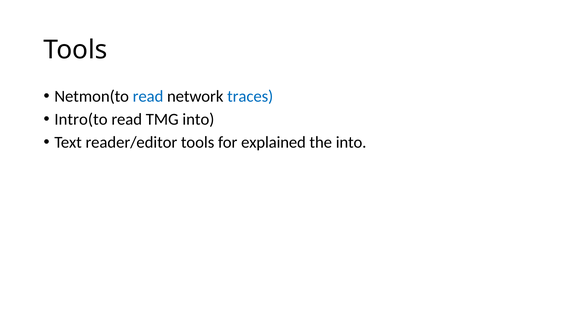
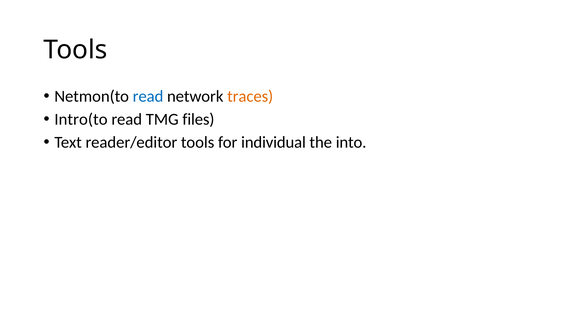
traces colour: blue -> orange (250, 97)
TMG into: into -> files (198, 120)
explained: explained -> individual (273, 143)
